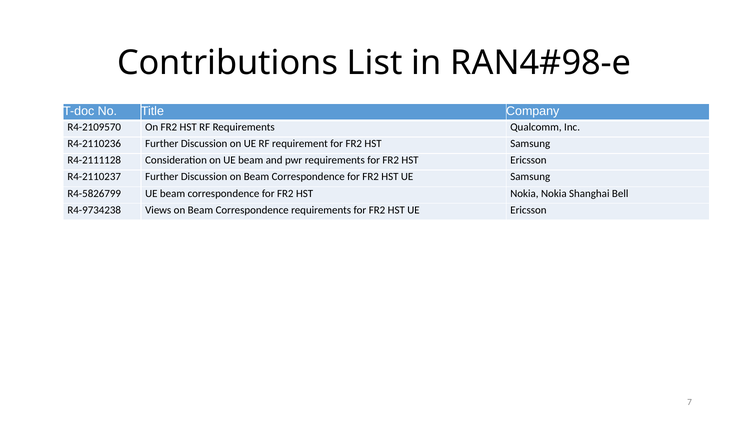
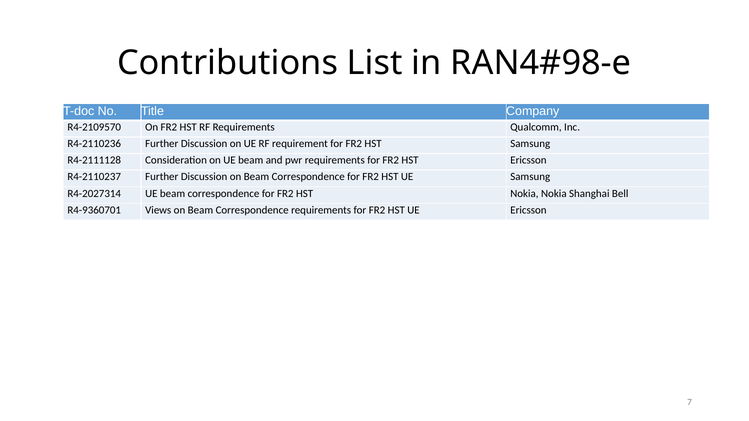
R4-5826799: R4-5826799 -> R4-2027314 (94, 194)
R4-9734238: R4-9734238 -> R4-9360701 (94, 210)
